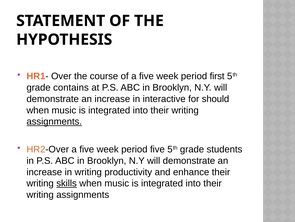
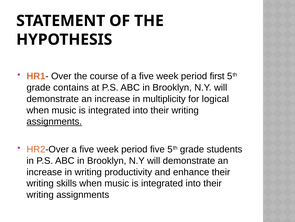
interactive: interactive -> multiplicity (164, 99)
should: should -> logical (215, 99)
skills underline: present -> none (67, 183)
